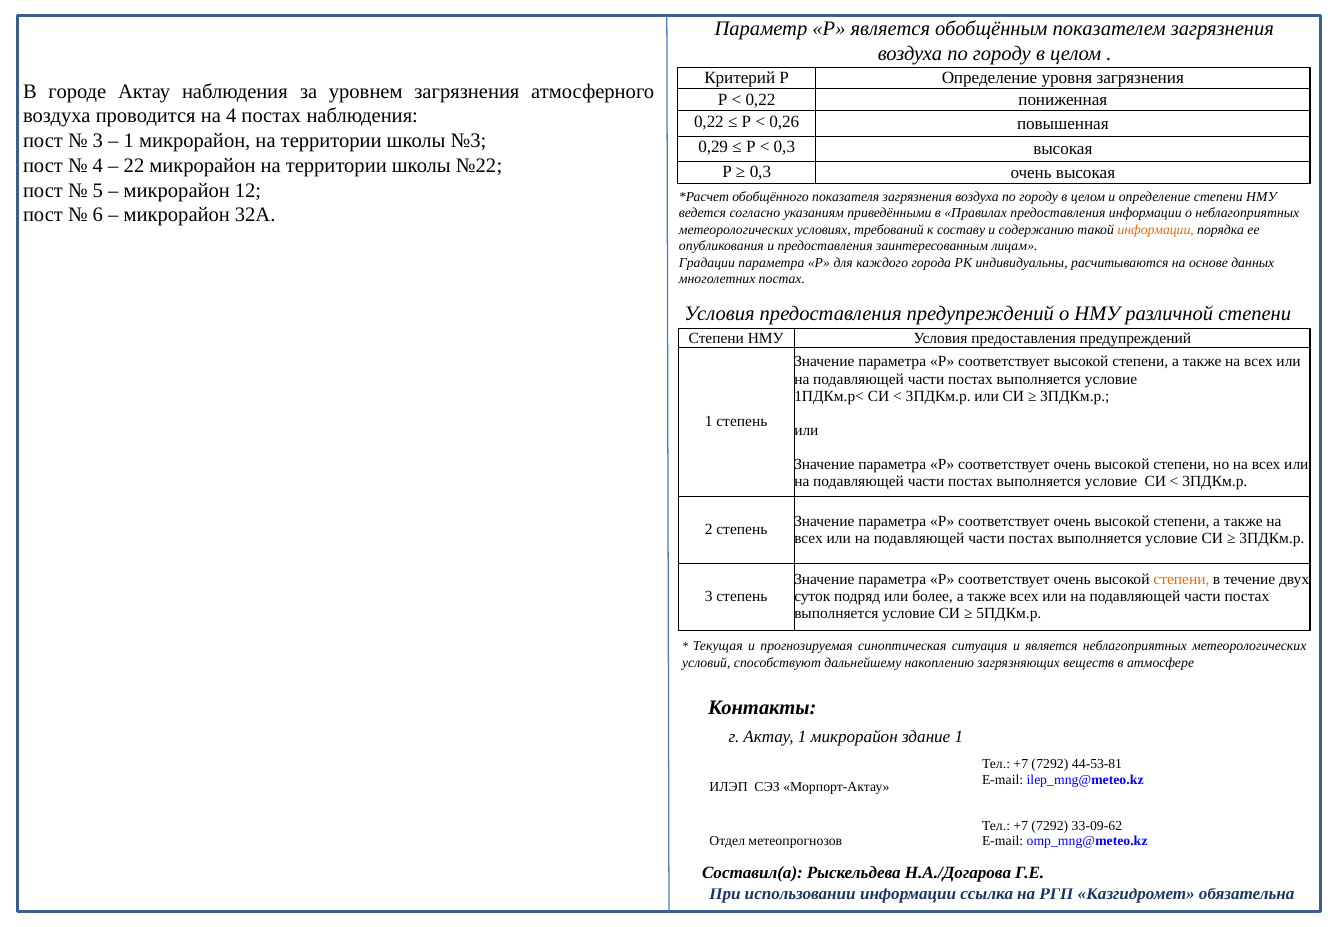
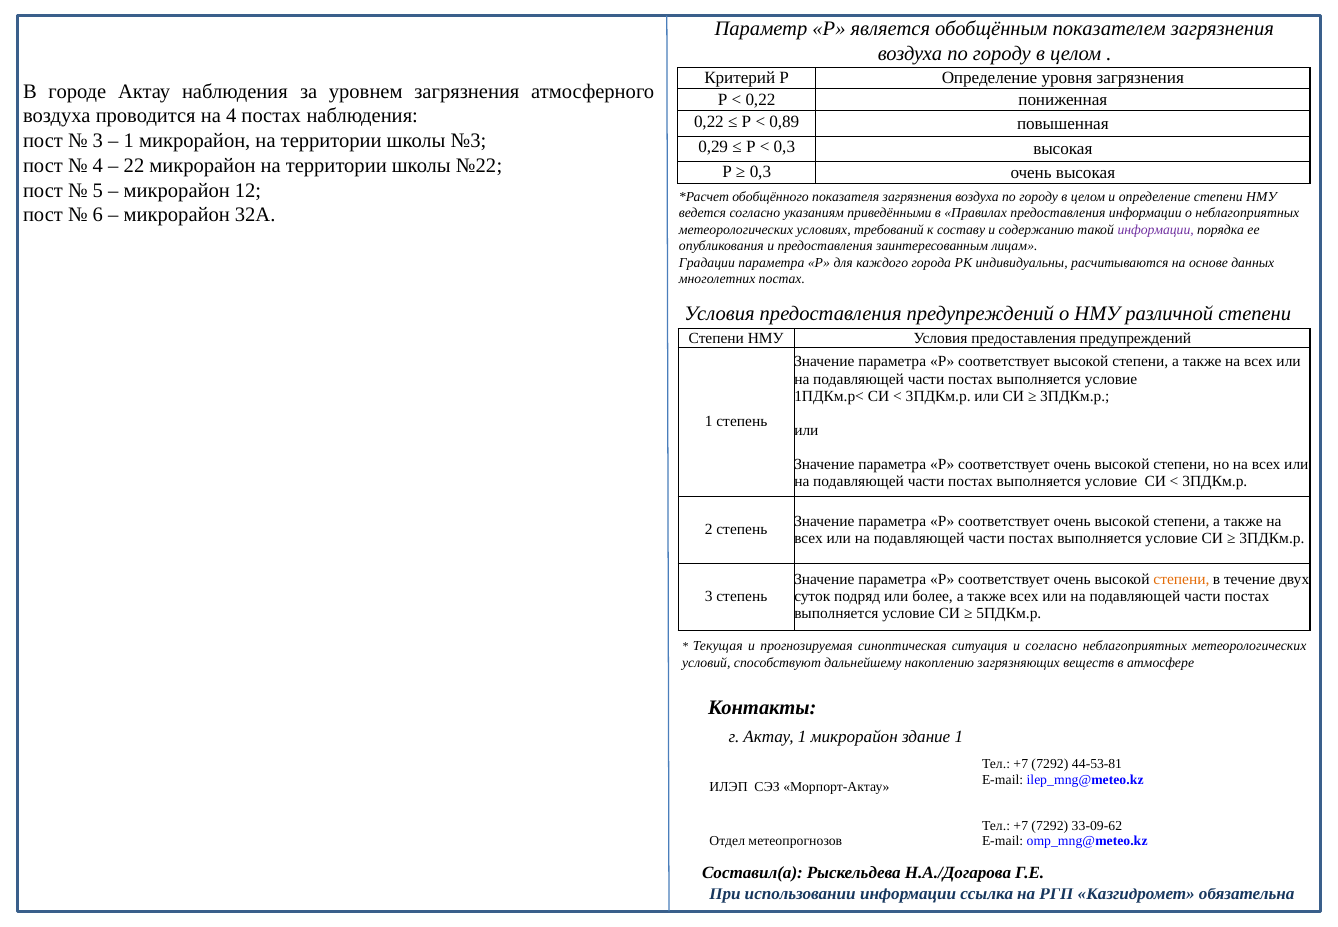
0,26: 0,26 -> 0,89 (784, 121)
информации colour: orange -> purple (1156, 229)
и является: является -> согласно (1051, 646)
